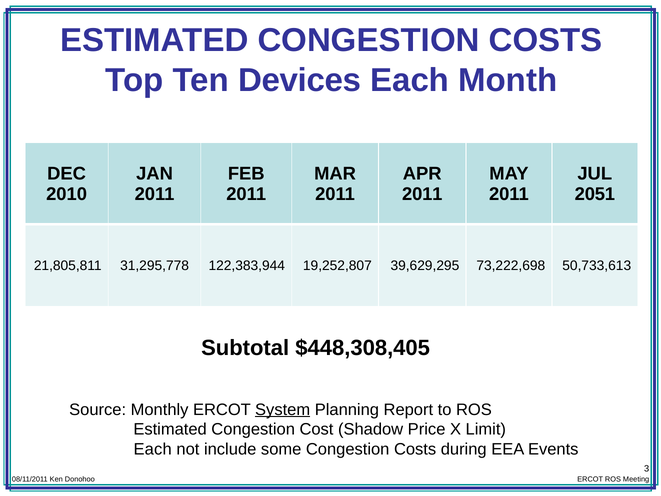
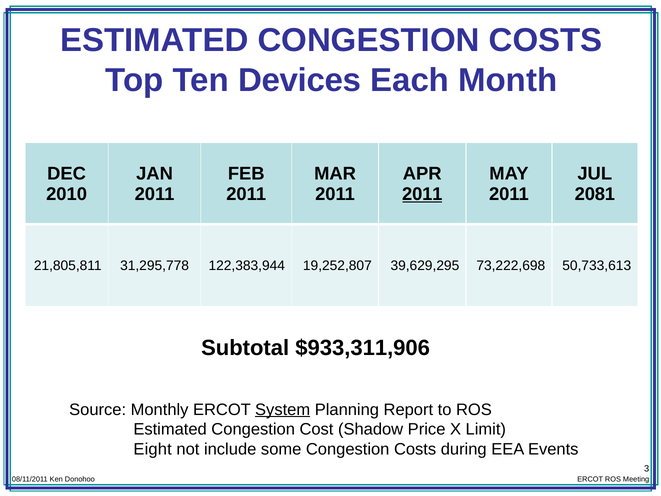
2011 underline: none -> present (422, 194)
2051: 2051 -> 2081 (595, 194)
$448,308,405: $448,308,405 -> $933,311,906 (363, 348)
Each: Each -> Eight (153, 449)
